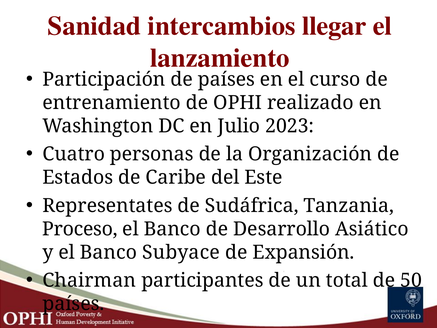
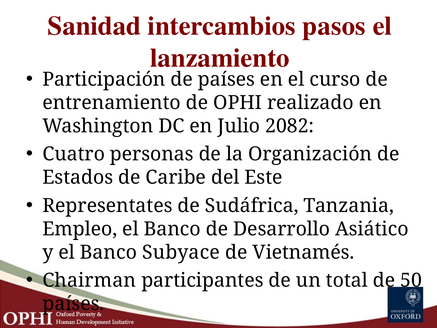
llegar: llegar -> pasos (334, 26)
2023: 2023 -> 2082 (290, 126)
Proceso: Proceso -> Empleo (80, 229)
Expansión: Expansión -> Vietnamés (304, 252)
